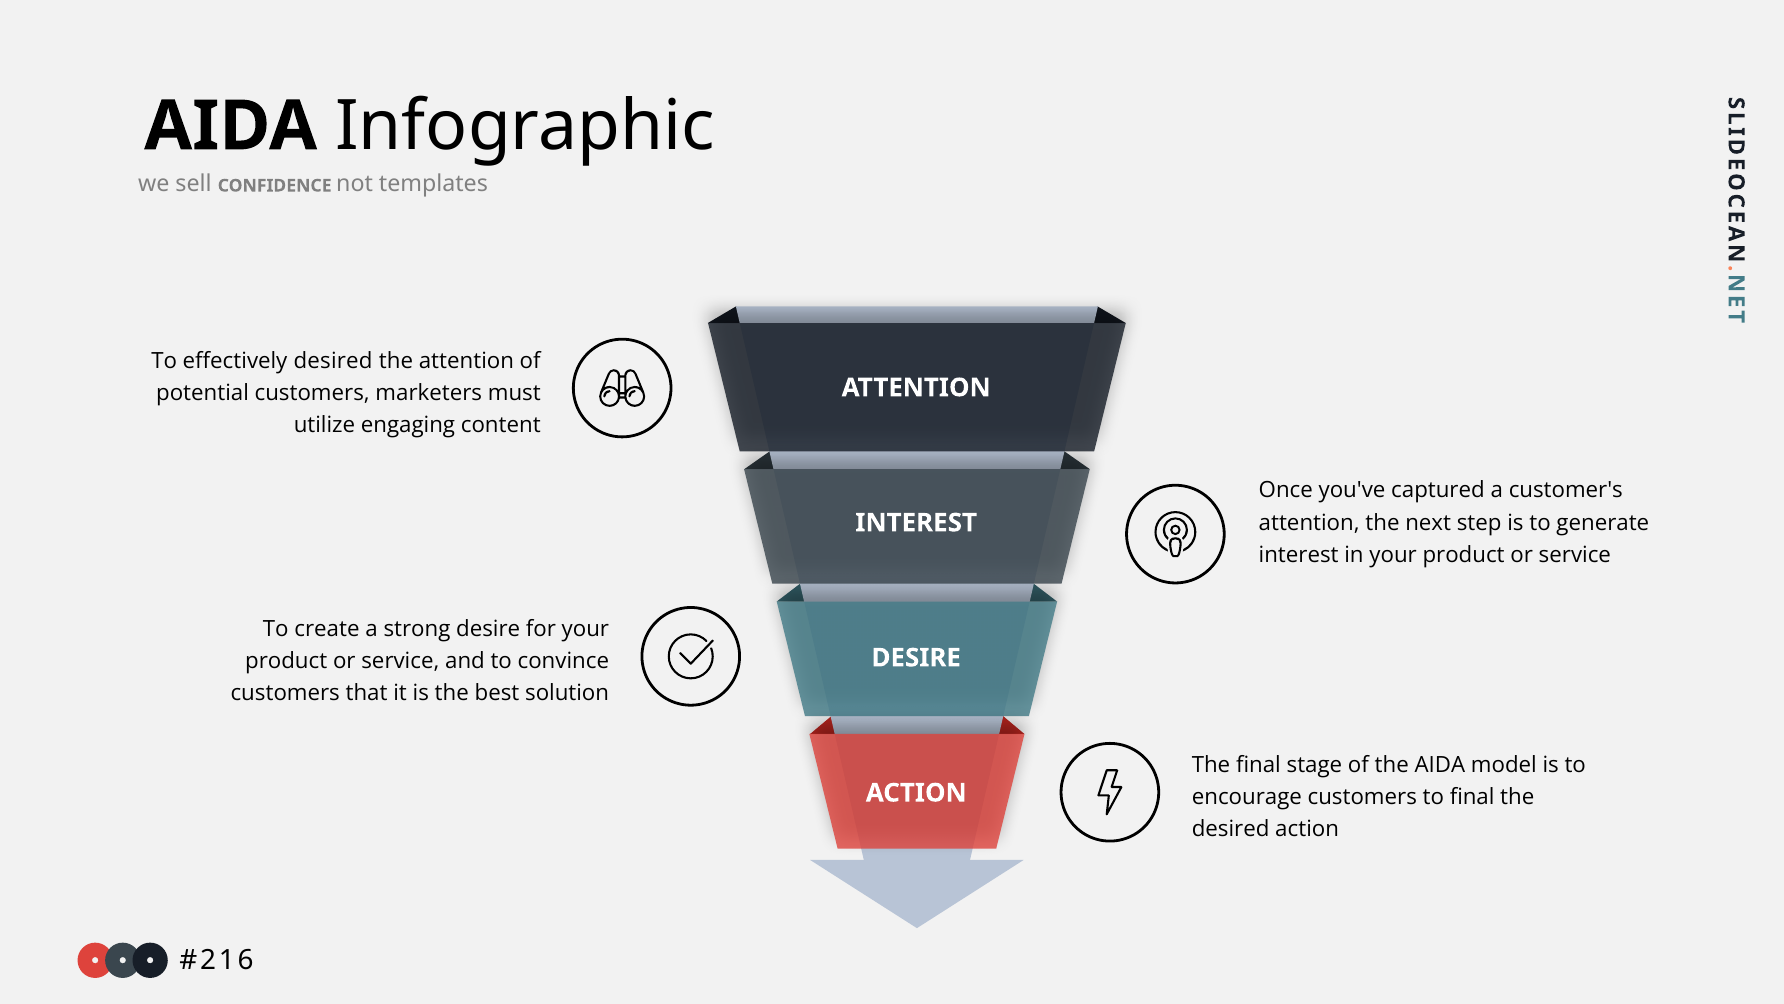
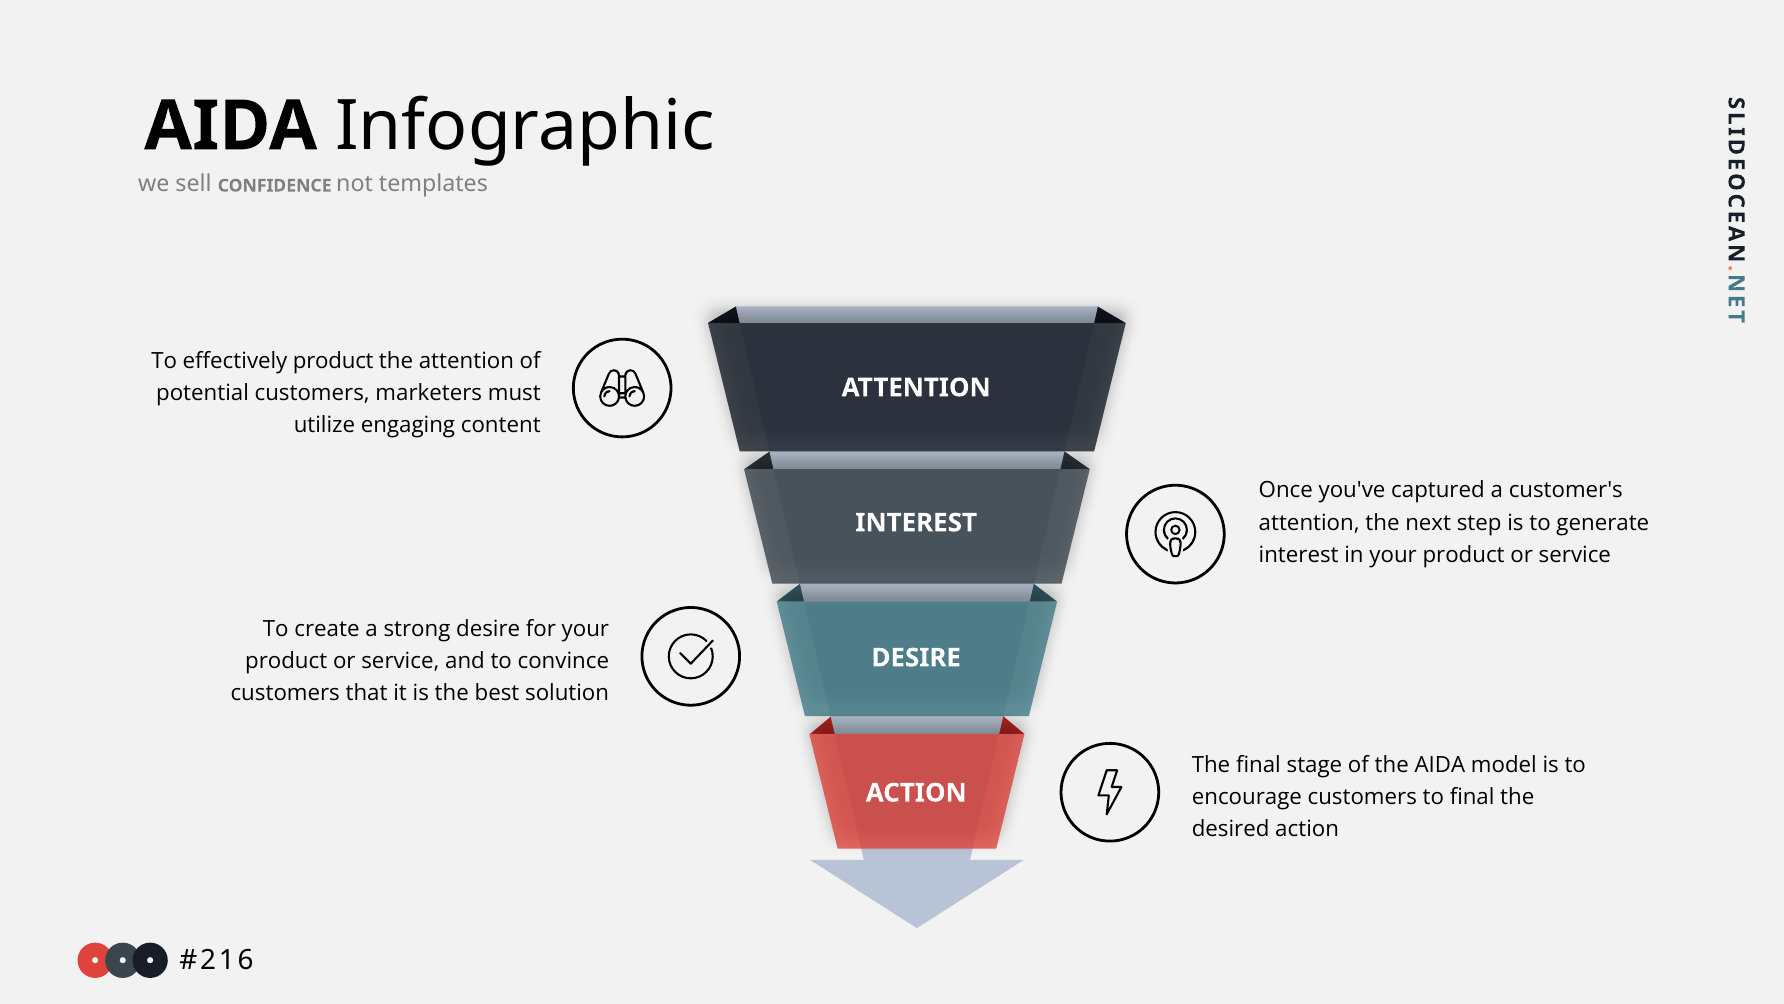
effectively desired: desired -> product (333, 361)
